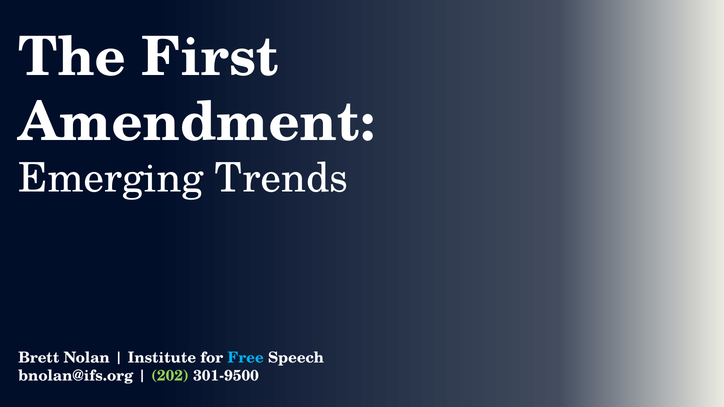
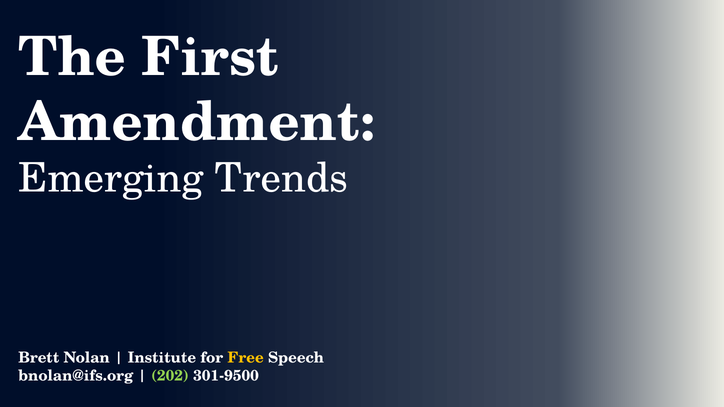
Free colour: light blue -> yellow (246, 358)
